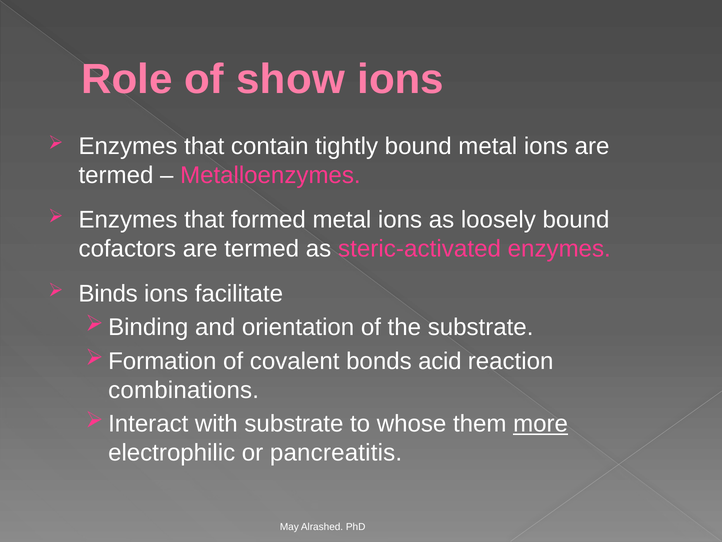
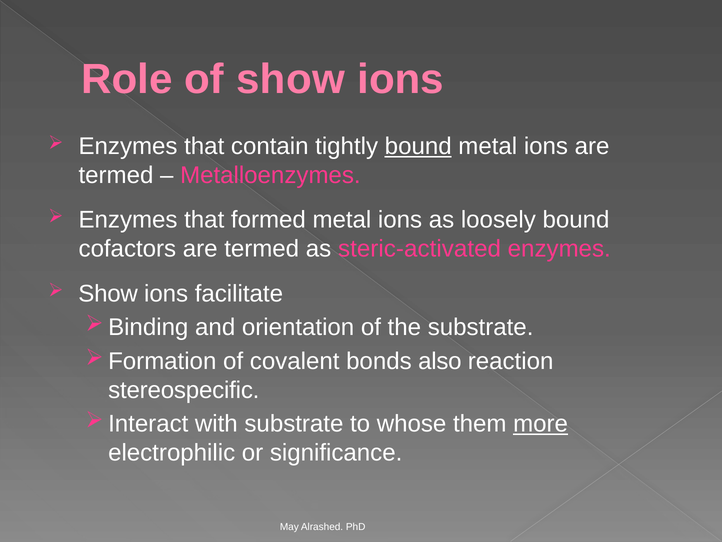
bound underline: none -> present (418, 146)
Binds: Binds -> Show (108, 294)
acid: acid -> also (440, 361)
combinations: combinations -> stereospecific (184, 390)
pancreatitis: pancreatitis -> significance (336, 452)
